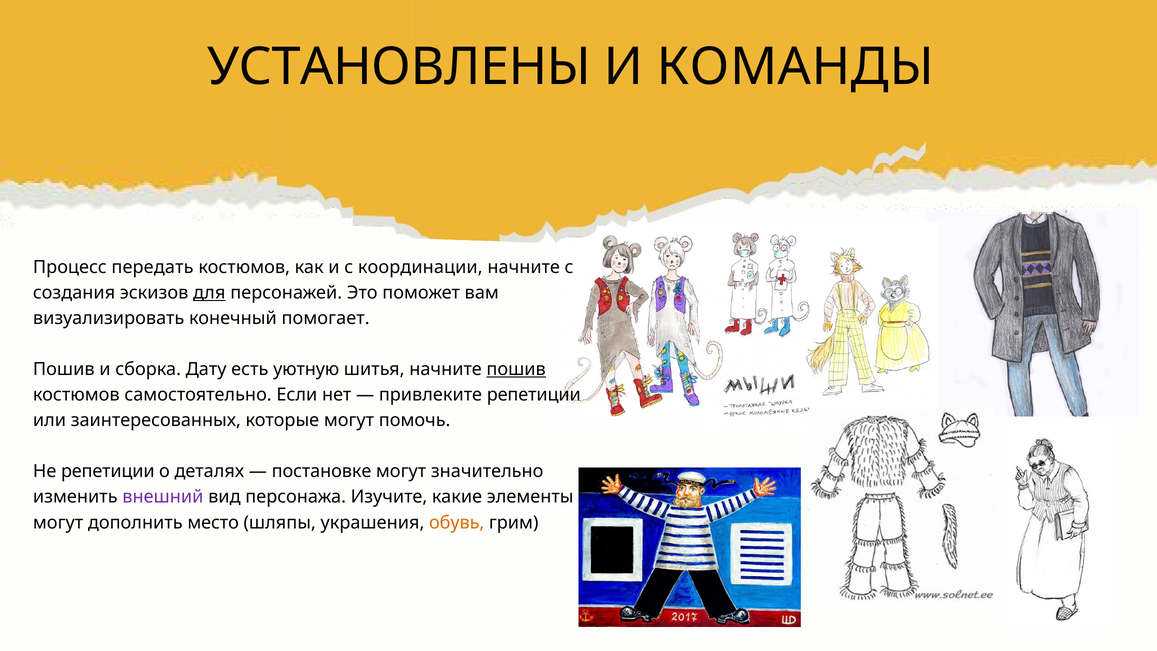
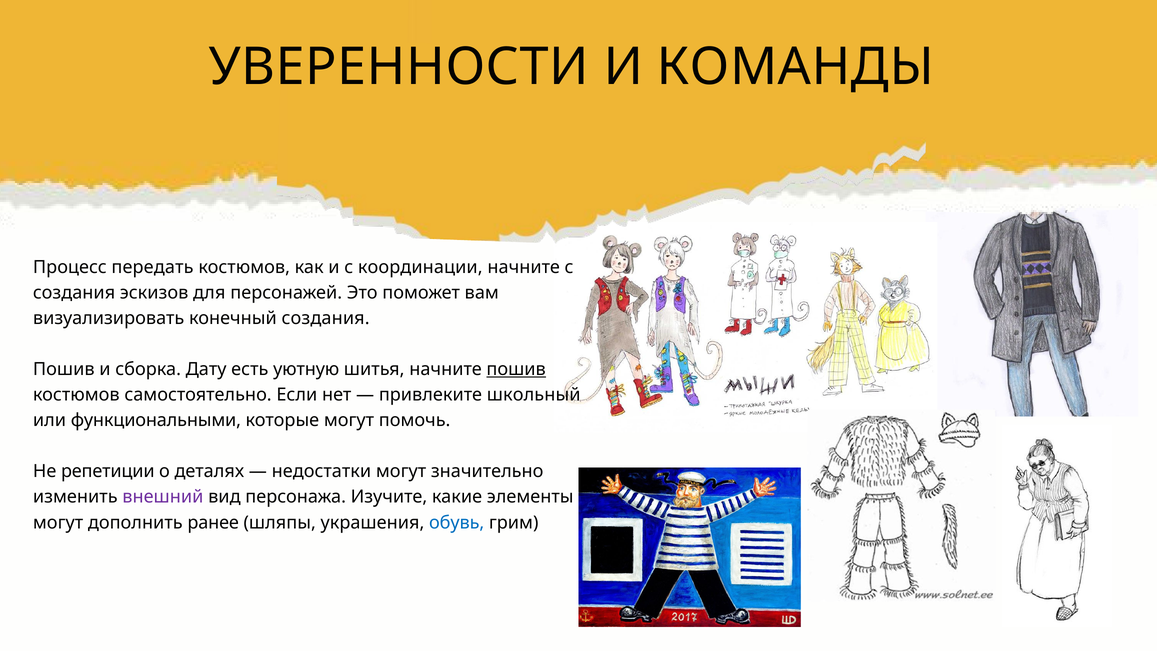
УСТАНОВЛЕНЫ: УСТАНОВЛЕНЫ -> УВЕРЕННОСТИ (399, 67)
для underline: present -> none (209, 293)
конечный помогает: помогает -> создания (326, 318)
привлеките репетиции: репетиции -> школьный (534, 395)
заинтересованных: заинтересованных -> функциональными (156, 420)
постановке: постановке -> недостатки (321, 471)
место: место -> ранее (213, 522)
обувь colour: orange -> blue (457, 522)
